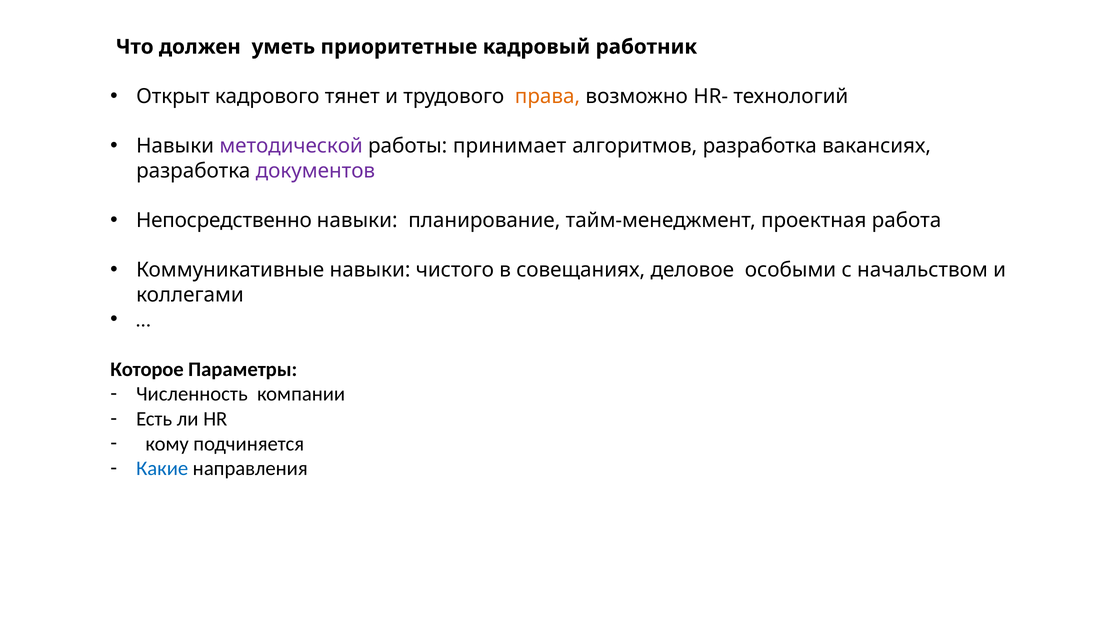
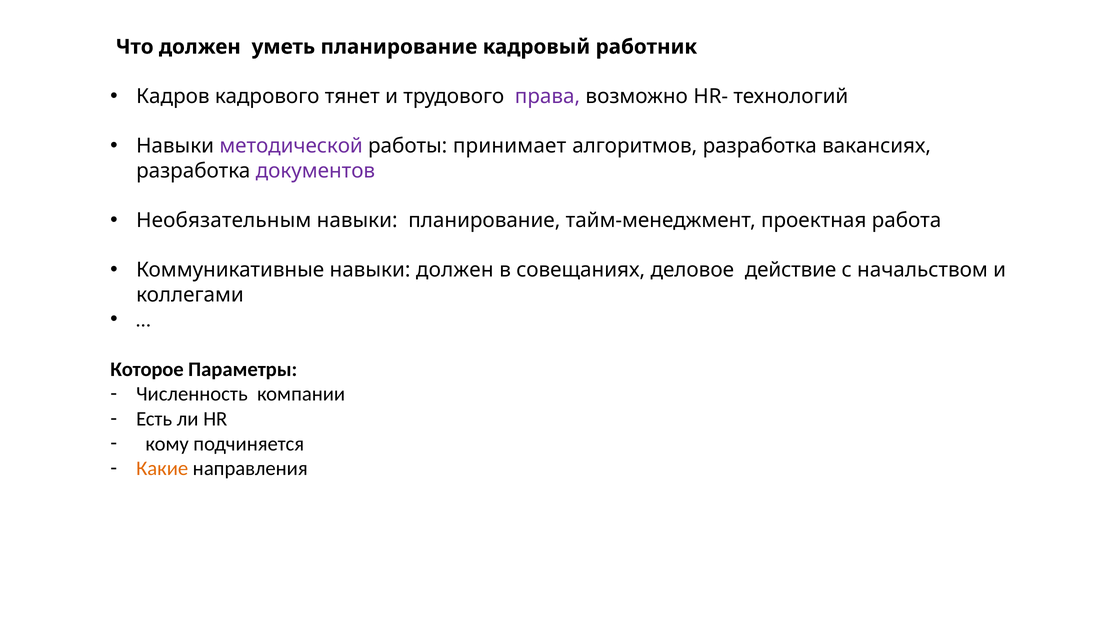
уметь приоритетные: приоритетные -> планирование (399, 47)
Открыт: Открыт -> Кадров (173, 96)
права colour: orange -> purple (547, 96)
Непосредственно: Непосредственно -> Необязательным (224, 220)
навыки чистого: чистого -> должен (455, 270)
особыми: особыми -> действие (791, 270)
Какие colour: blue -> orange (162, 468)
